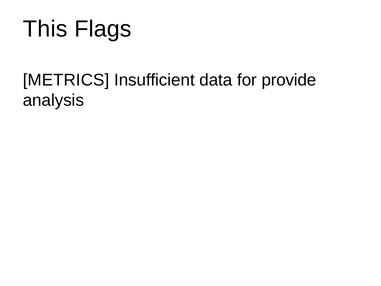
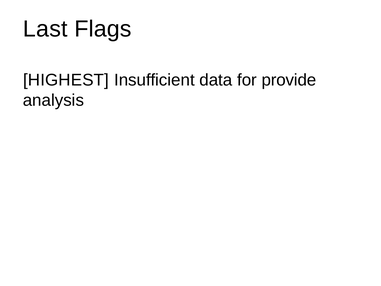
This: This -> Last (45, 29)
METRICS: METRICS -> HIGHEST (66, 80)
